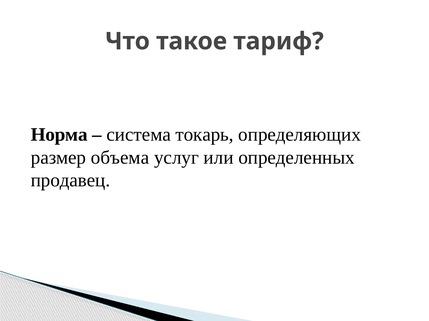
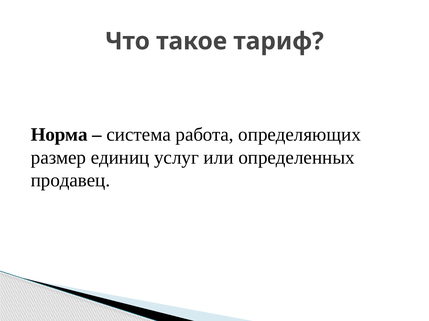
токарь: токарь -> работа (205, 135)
объема: объема -> единиц (120, 158)
